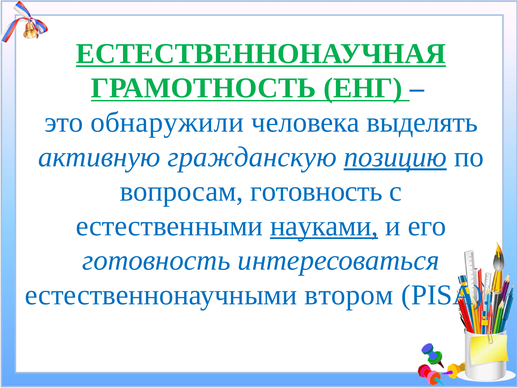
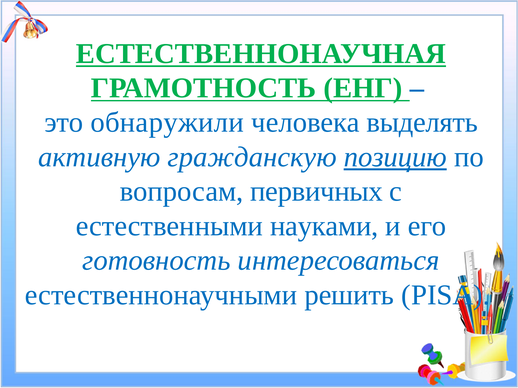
вопросам готовность: готовность -> первичных (317, 192)
науками underline: present -> none (324, 226)
втором: втором -> решить (349, 295)
